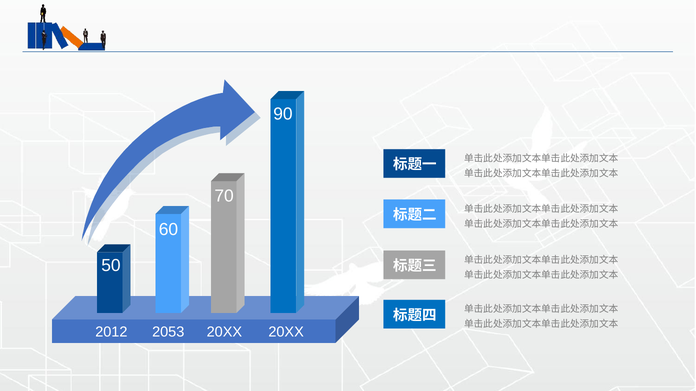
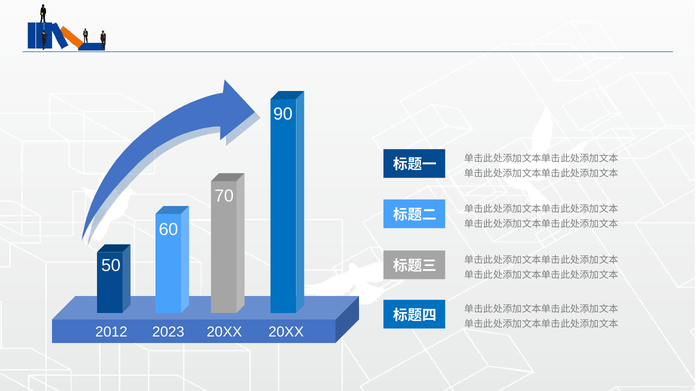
2053: 2053 -> 2023 (168, 332)
